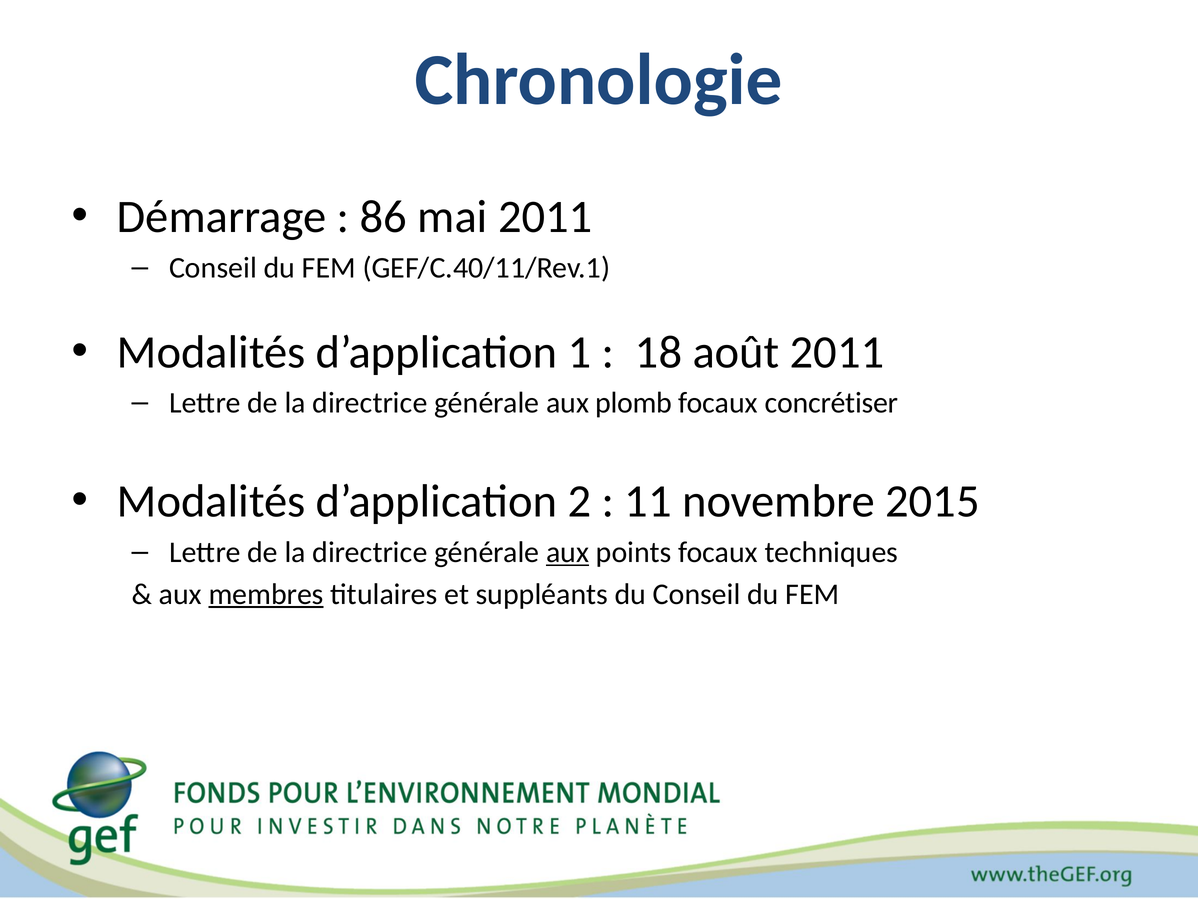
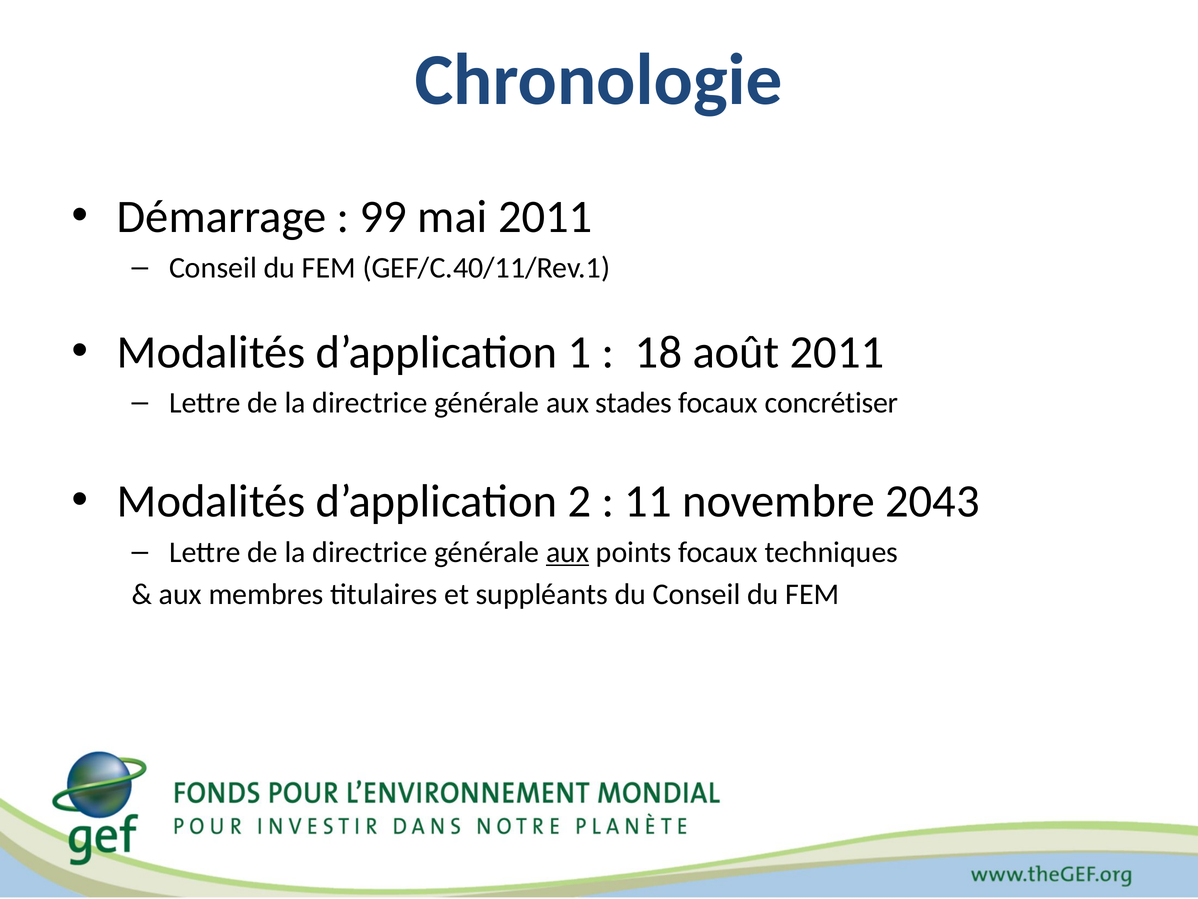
86: 86 -> 99 (383, 217)
plomb: plomb -> stades (634, 403)
2015: 2015 -> 2043 (933, 501)
membres underline: present -> none (266, 594)
